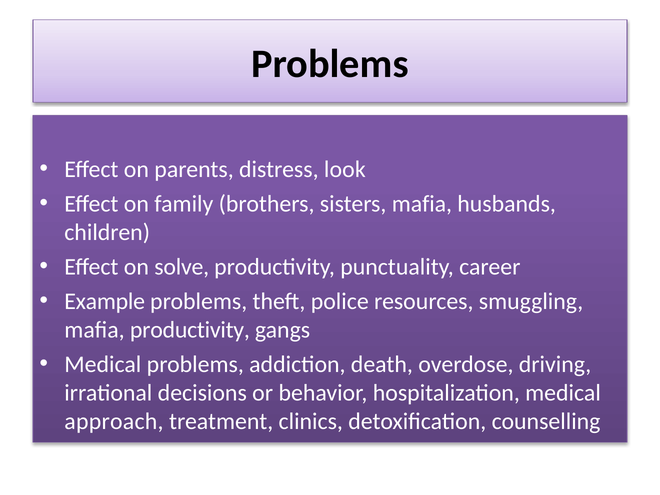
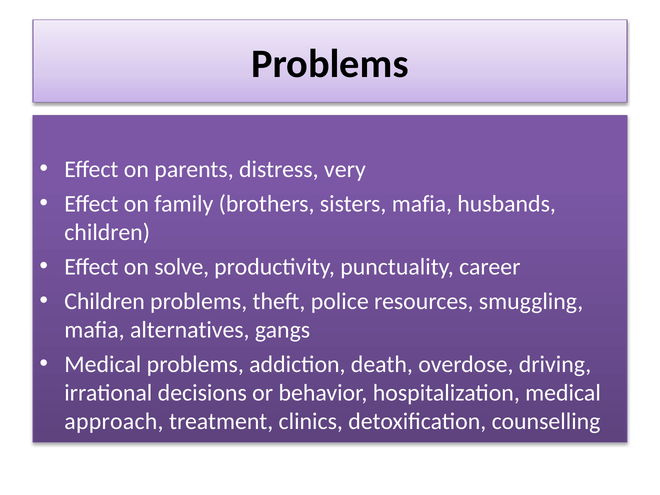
look: look -> very (345, 169)
Example: Example -> Children (105, 301)
mafia productivity: productivity -> alternatives (190, 330)
